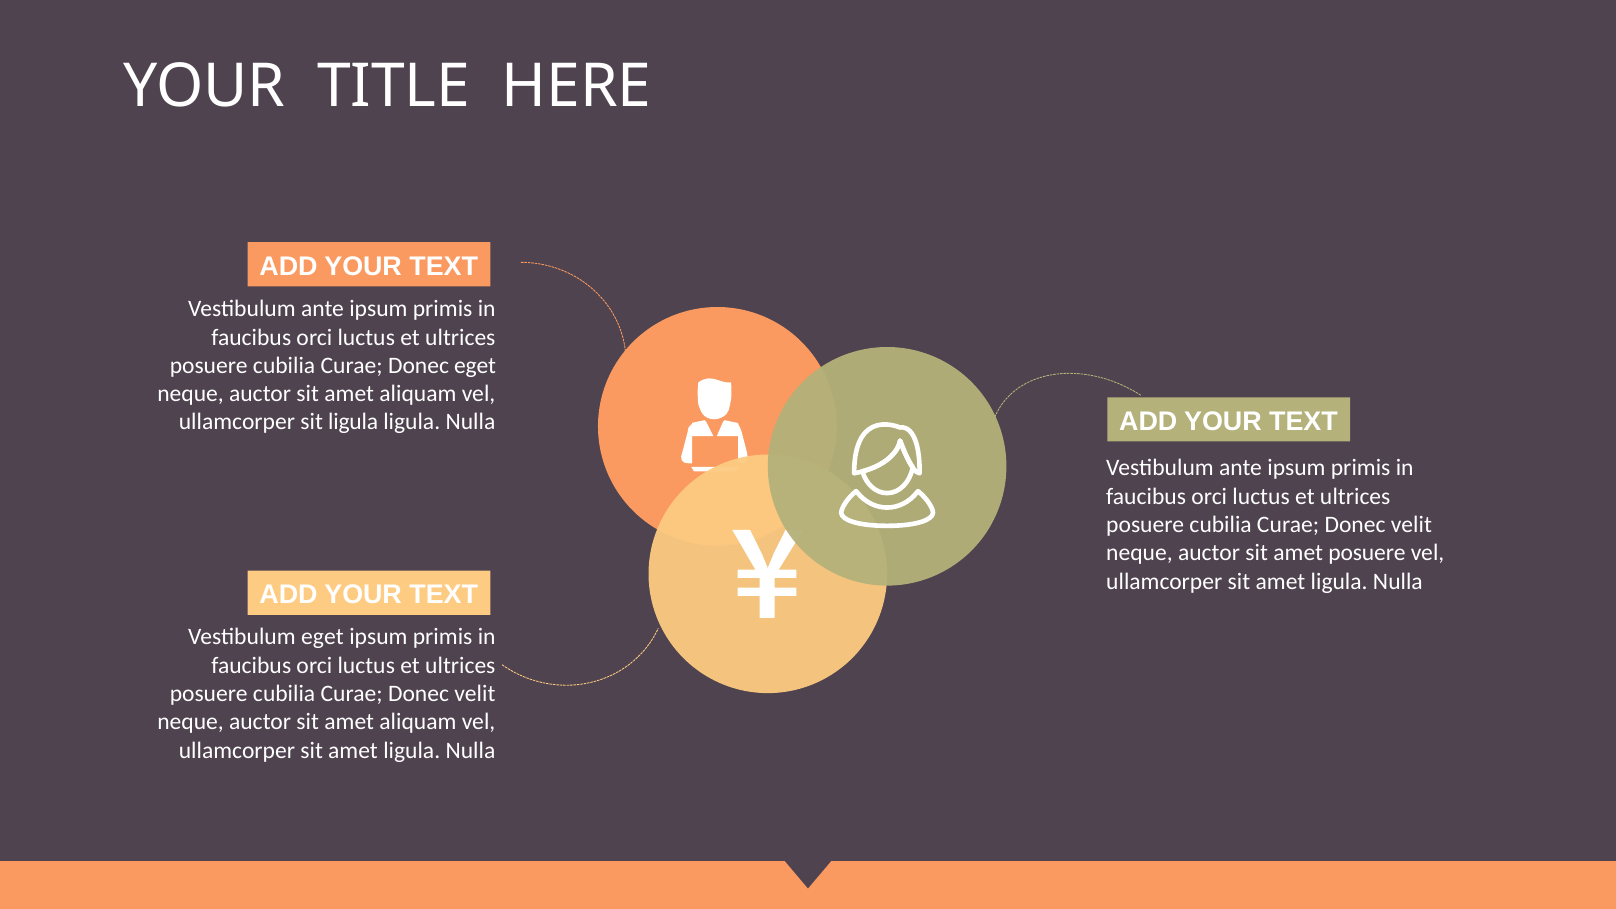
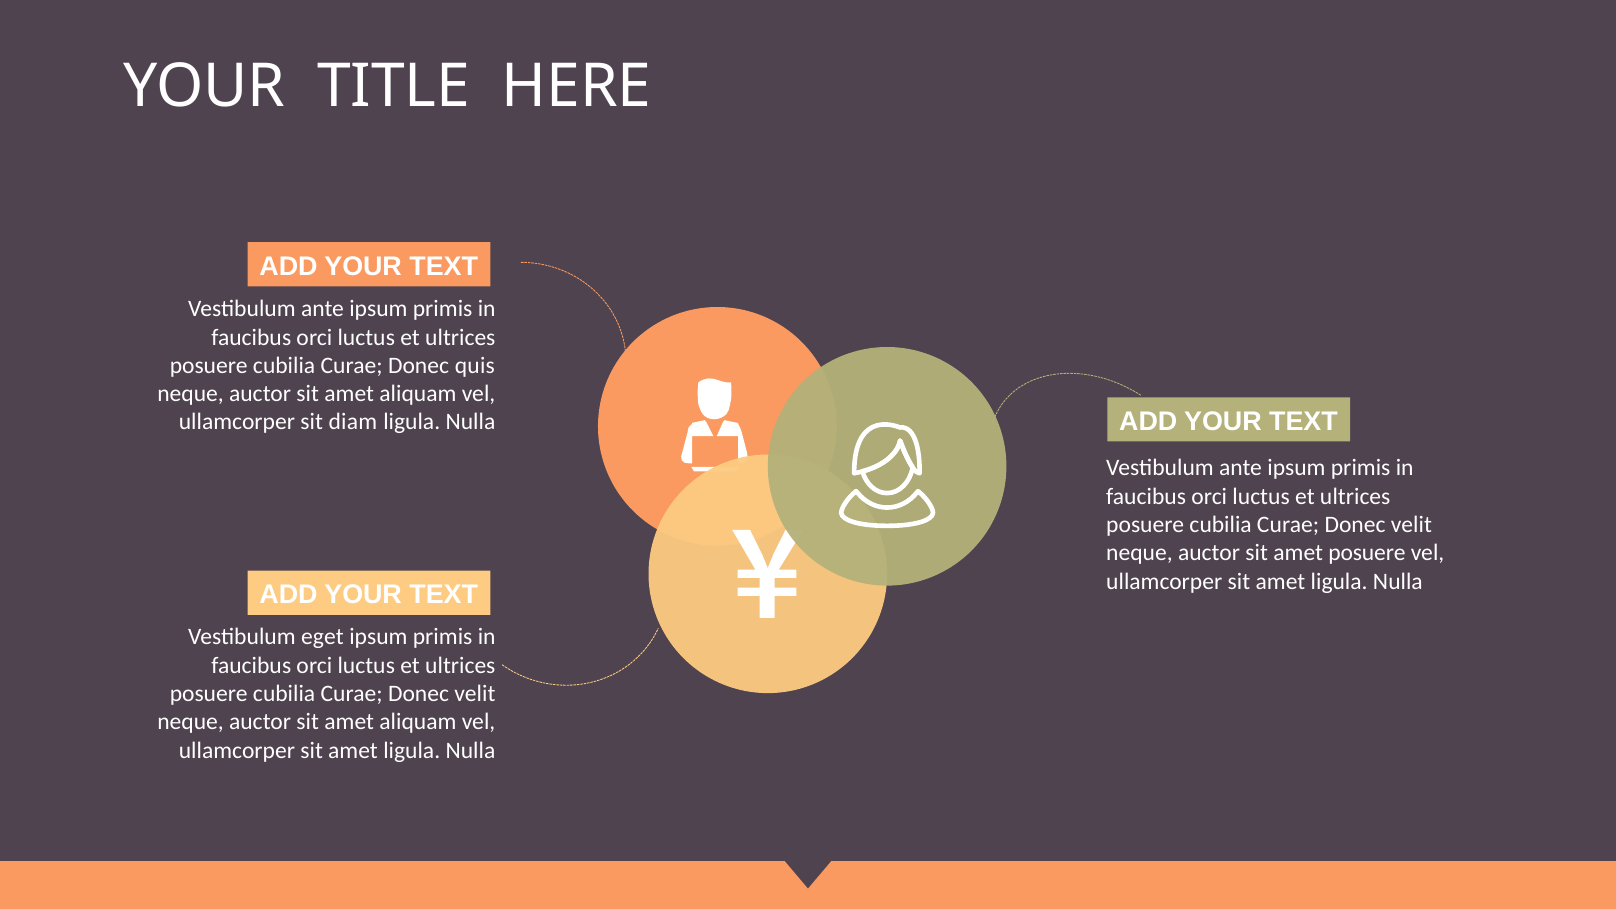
Donec eget: eget -> quis (475, 366)
sit ligula: ligula -> diam (353, 422)
